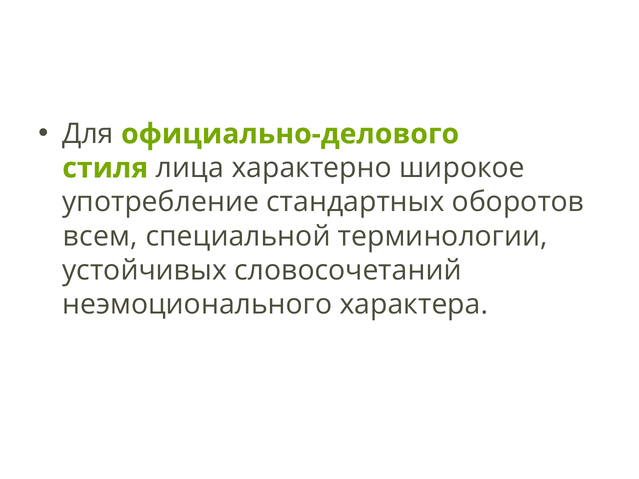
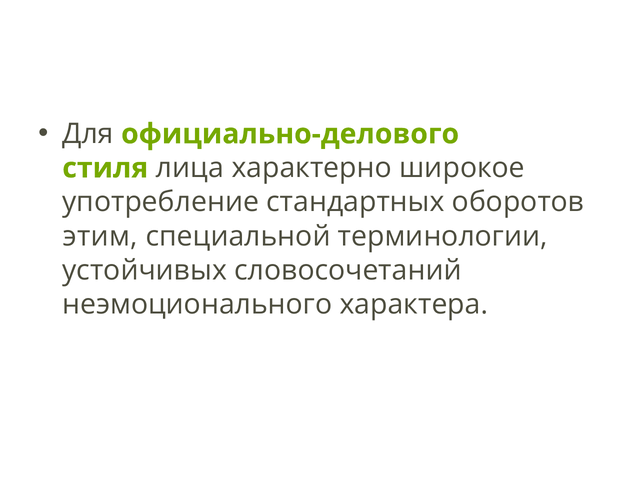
всем: всем -> этим (100, 236)
